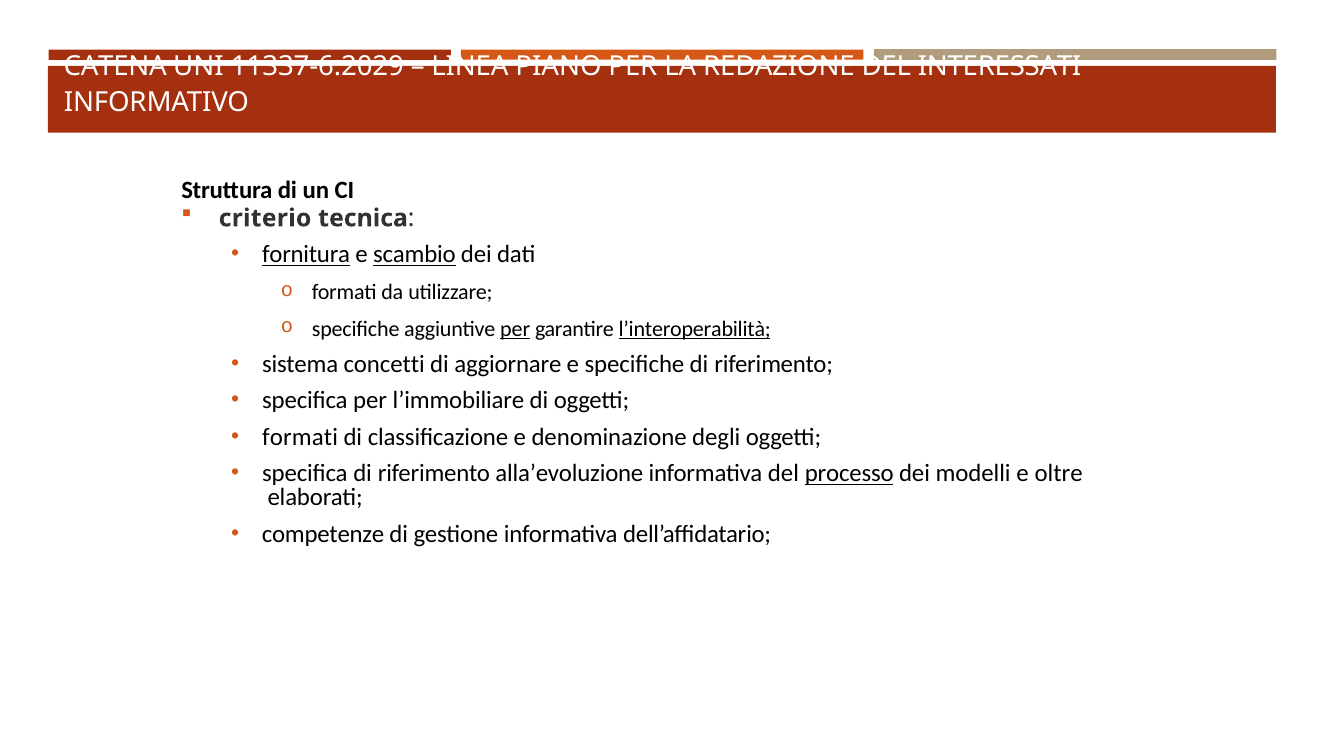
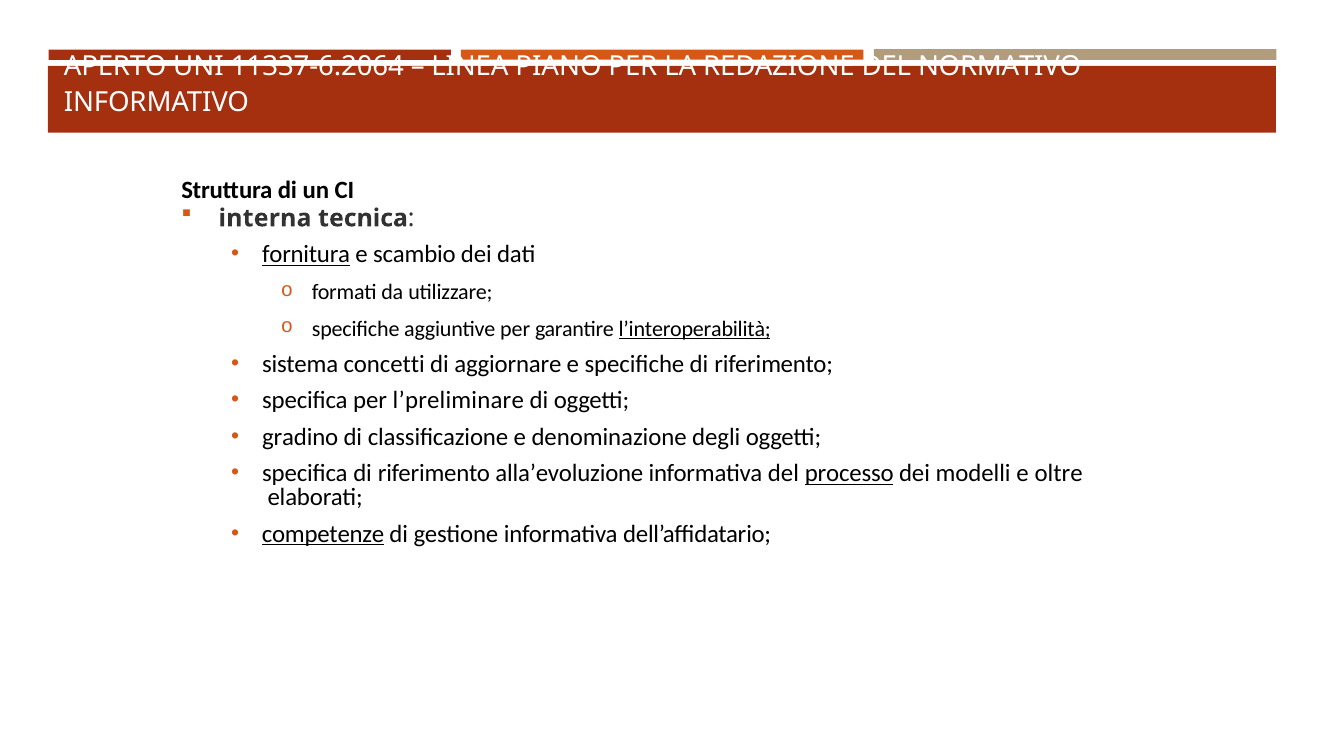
CATENA: CATENA -> APERTO (115, 66)
11337-6:2029: 11337-6:2029 -> 11337-6:2064 (317, 66)
INTERESSATI: INTERESSATI -> NORMATIVO (1000, 66)
criterio: criterio -> interna (265, 218)
scambio underline: present -> none (414, 255)
per underline: present -> none (515, 329)
l’immobiliare: l’immobiliare -> l’preliminare (458, 401)
formati: formati -> gradino (300, 437)
competenze underline: none -> present (323, 534)
